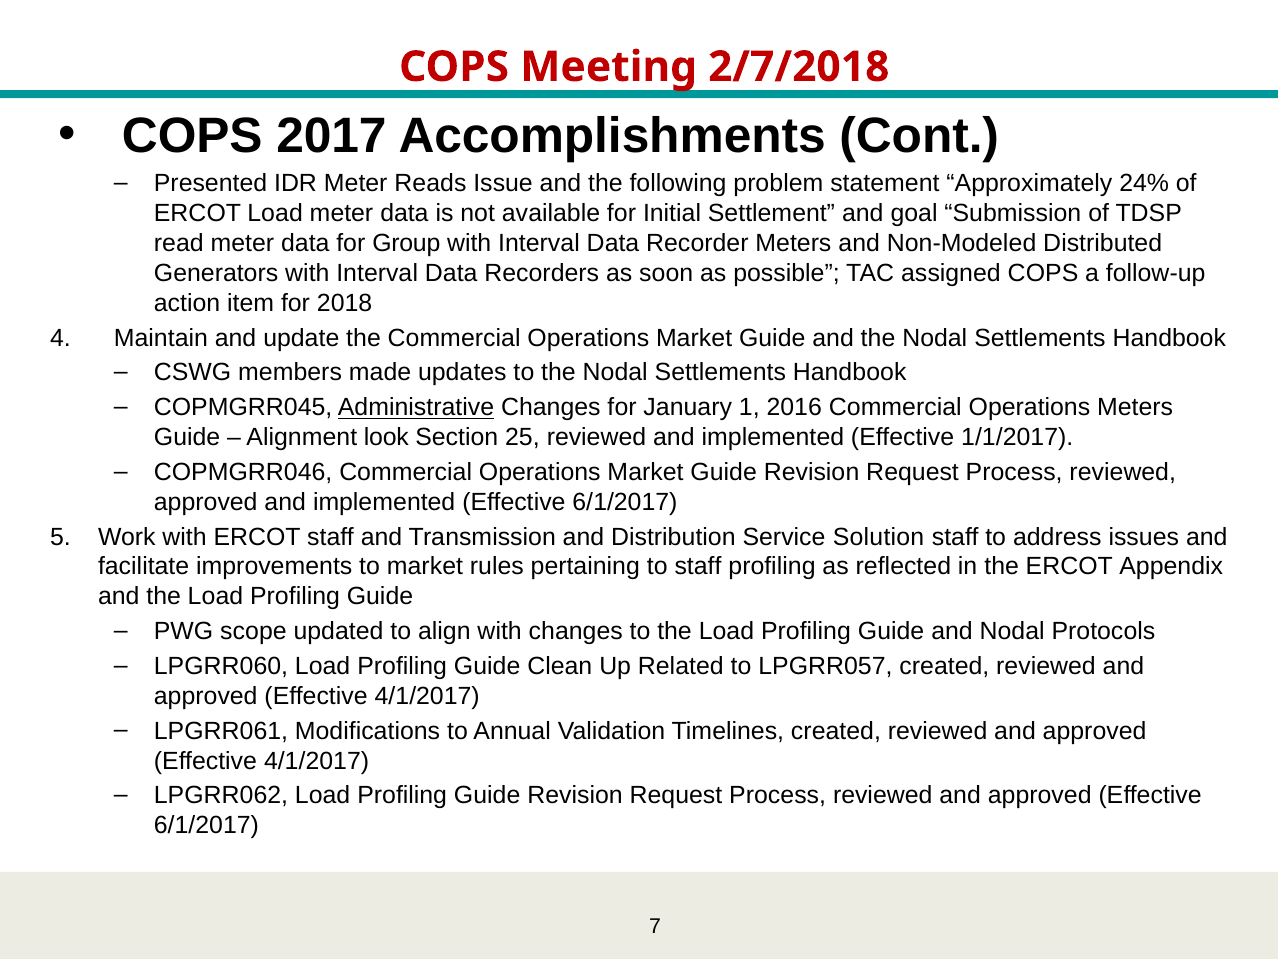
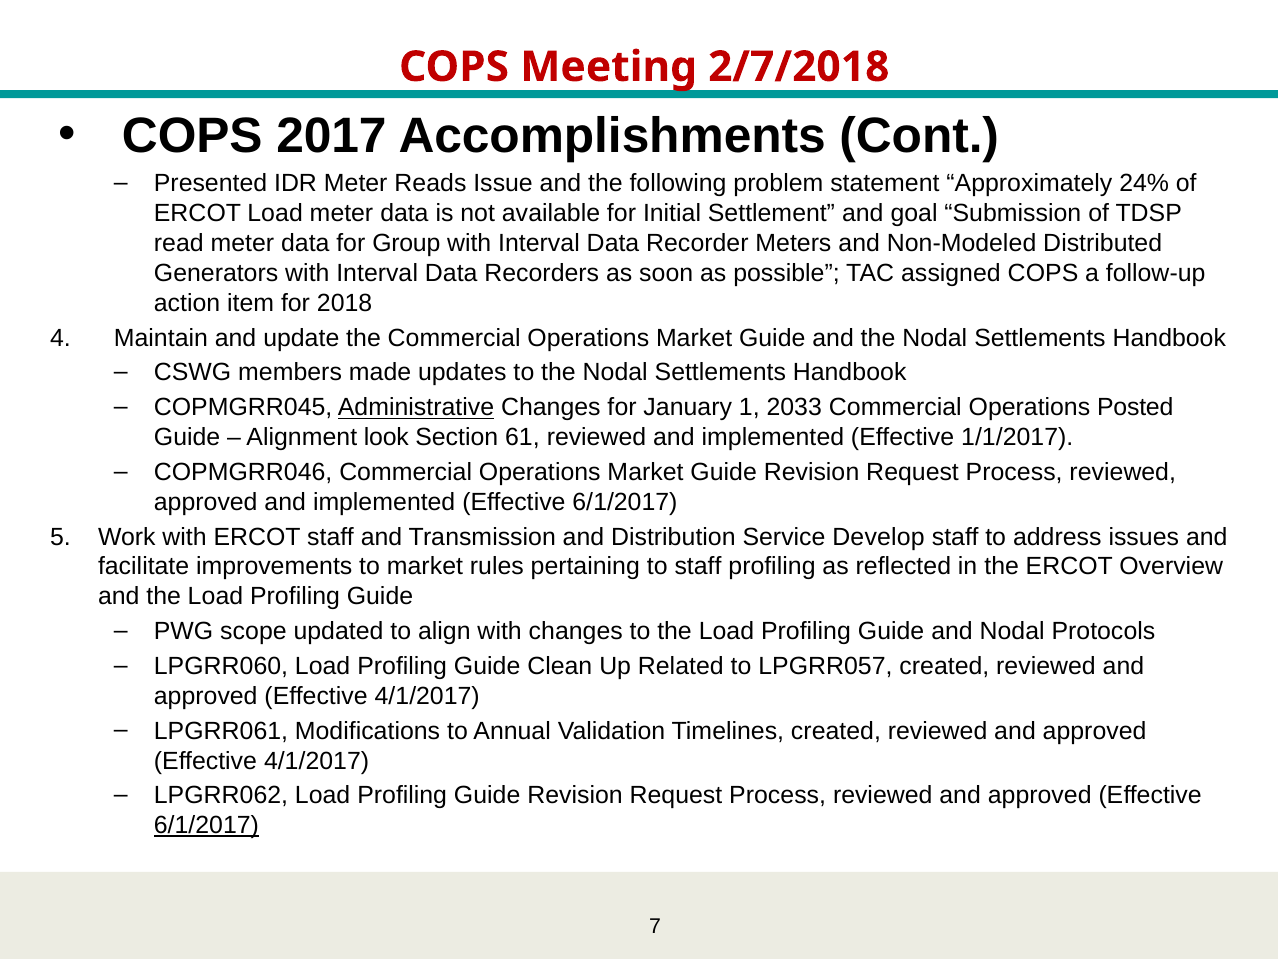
2016: 2016 -> 2033 (794, 407)
Operations Meters: Meters -> Posted (1135, 407)
25: 25 -> 61 (522, 437)
Solution: Solution -> Develop (879, 537)
Appendix: Appendix -> Overview (1171, 566)
6/1/2017 underline: none -> present (206, 825)
